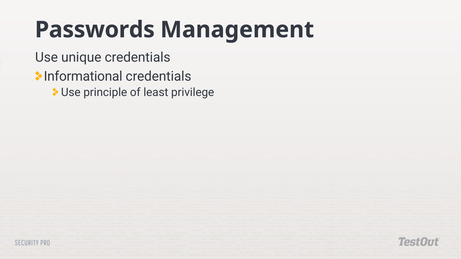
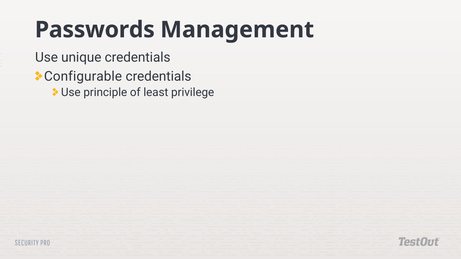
Informational: Informational -> Configurable (83, 77)
